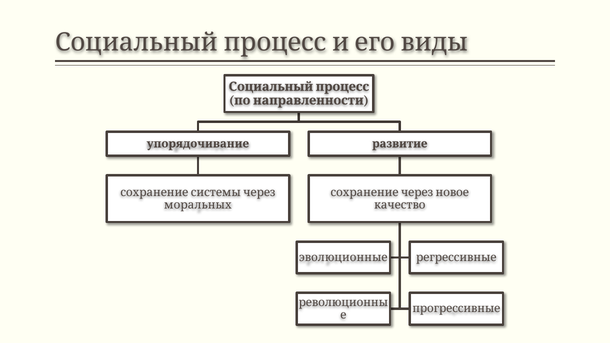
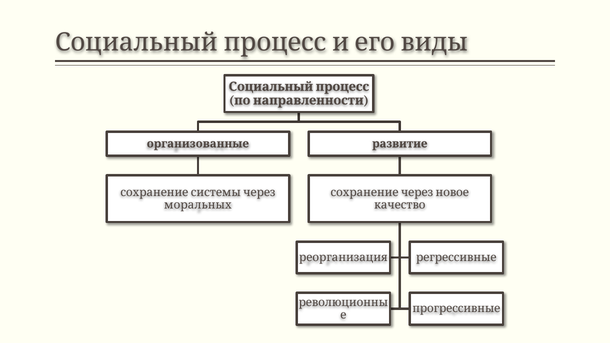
упорядочивание: упорядочивание -> организованные (198, 144)
эволюционные: эволюционные -> реорганизация (343, 258)
